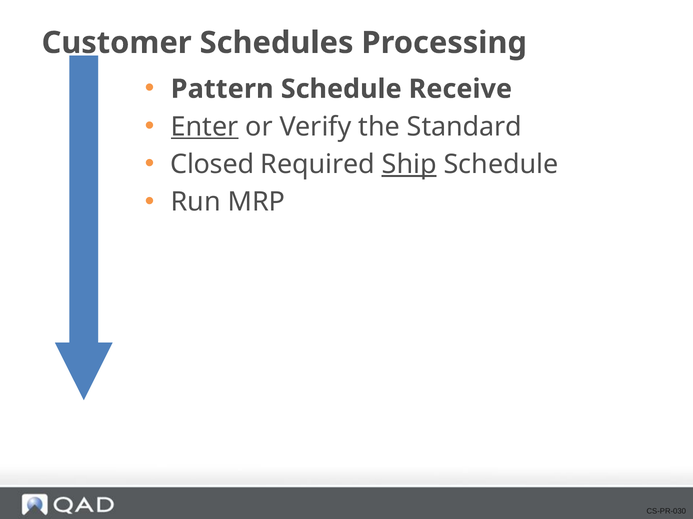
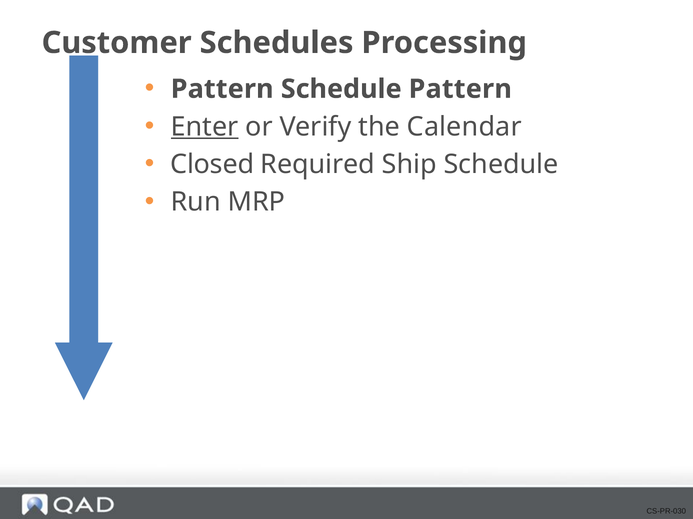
Schedule Receive: Receive -> Pattern (460, 89)
Standard: Standard -> Calendar (464, 127)
Ship underline: present -> none (409, 165)
